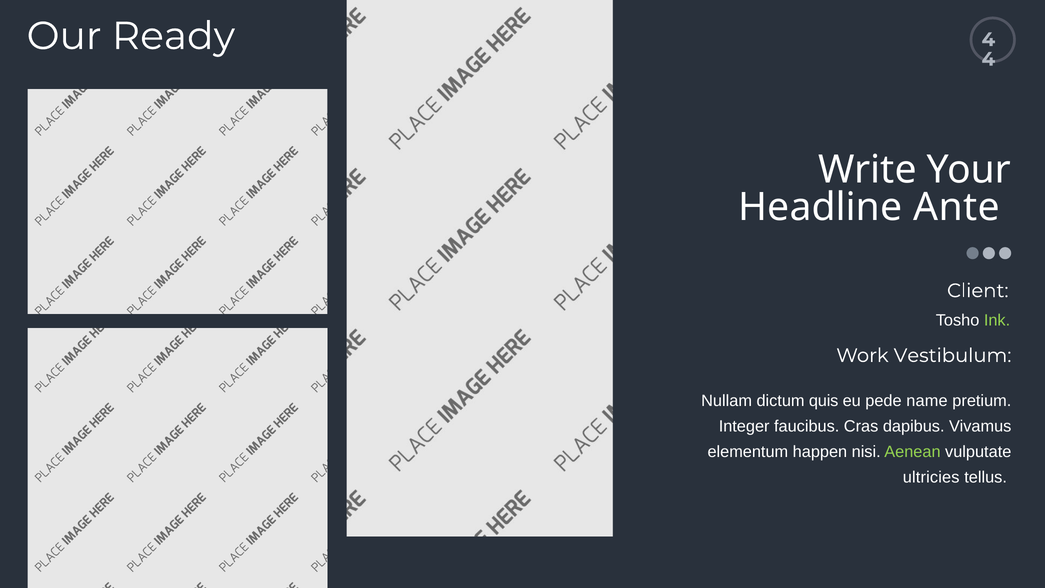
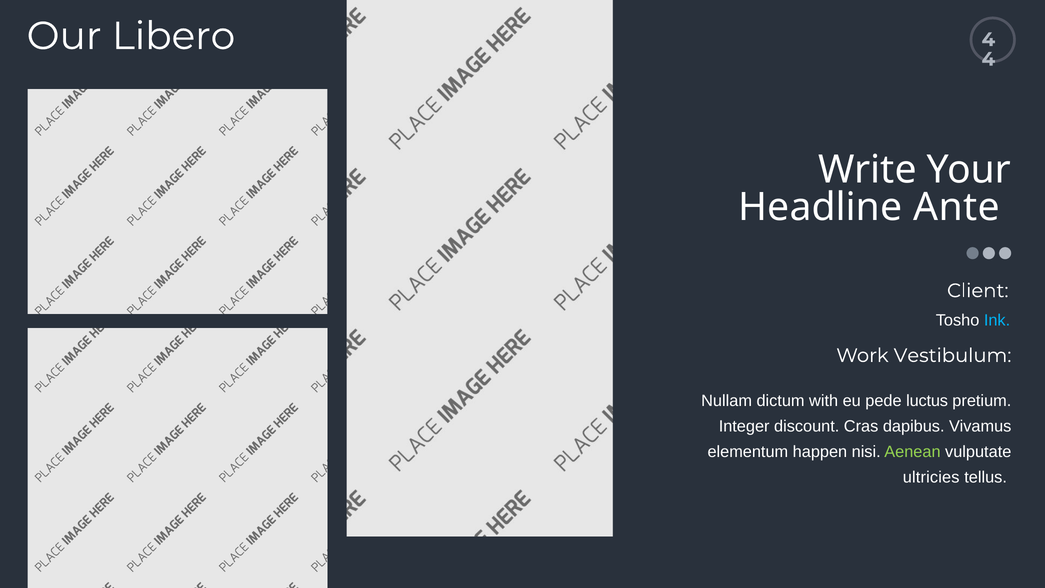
Ready: Ready -> Libero (173, 36)
Ink colour: light green -> light blue (997, 320)
quis: quis -> with (824, 401)
name: name -> luctus (927, 401)
faucibus: faucibus -> discount (807, 426)
